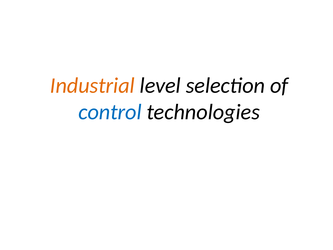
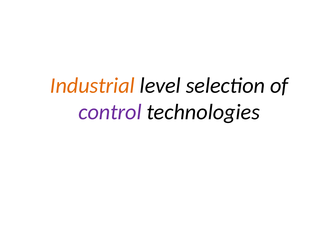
control colour: blue -> purple (110, 112)
